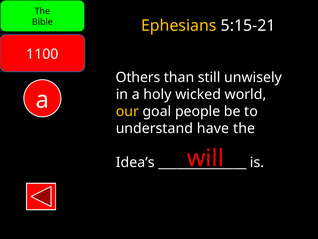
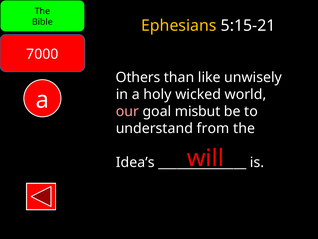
1100: 1100 -> 7000 (42, 54)
still: still -> like (209, 77)
our colour: yellow -> pink (127, 111)
people: people -> misbut (198, 111)
have: have -> from (213, 128)
